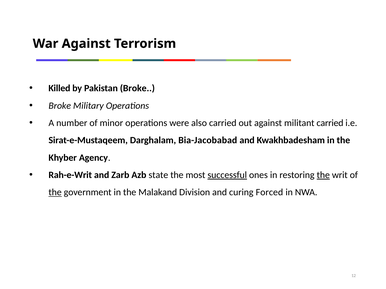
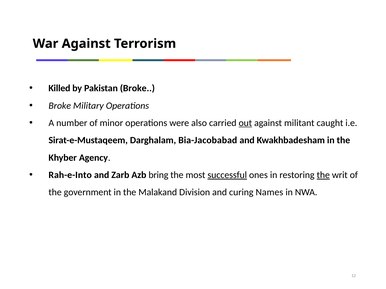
out underline: none -> present (245, 123)
militant carried: carried -> caught (330, 123)
Rah-e-Writ: Rah-e-Writ -> Rah-e-Into (70, 175)
state: state -> bring (158, 175)
the underline: present -> none (55, 193)
Forced: Forced -> Names (269, 193)
